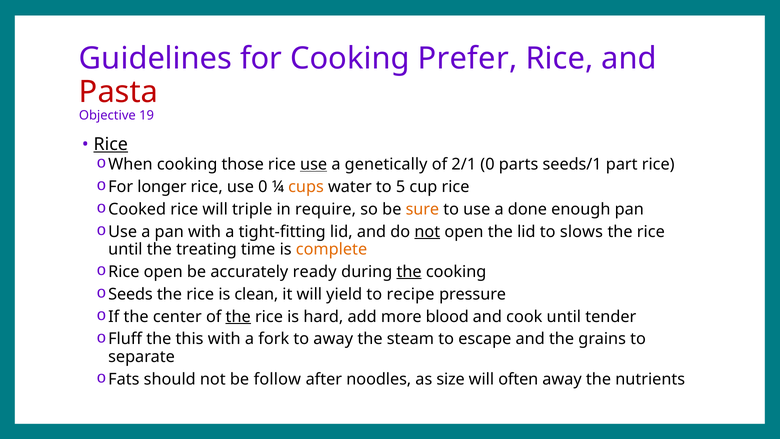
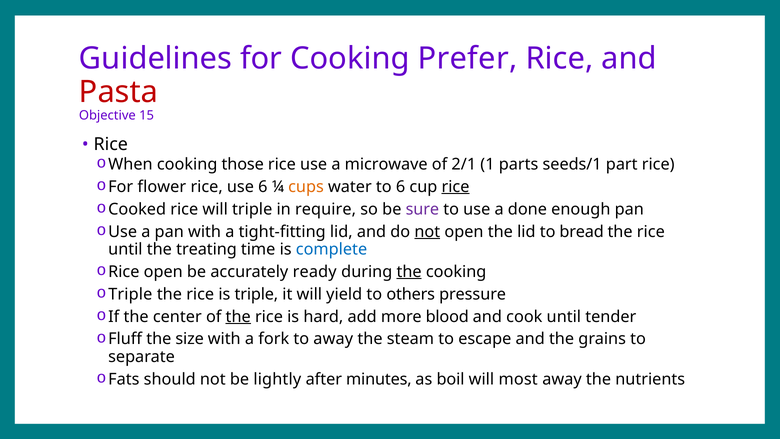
19: 19 -> 15 (147, 116)
Rice underline: present -> none (111, 144)
use underline: present -> none (314, 164)
genetically: genetically -> microwave (386, 164)
2/1 0: 0 -> 1 (487, 164)
longer: longer -> flower (162, 187)
use 0: 0 -> 6 (263, 187)
to 5: 5 -> 6 (401, 187)
rice underline: none -> present (456, 187)
sure colour: orange -> purple (422, 209)
slows: slows -> bread (582, 232)
complete colour: orange -> blue (331, 249)
Seeds: Seeds -> Triple (130, 294)
is clean: clean -> triple (256, 294)
recipe: recipe -> others (411, 294)
this: this -> size (190, 339)
follow: follow -> lightly (277, 379)
noodles: noodles -> minutes (379, 379)
size: size -> boil (451, 379)
often: often -> most (518, 379)
